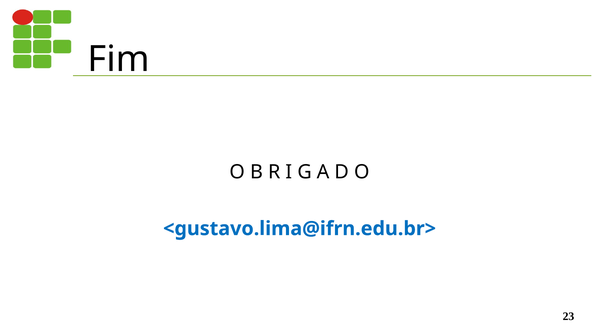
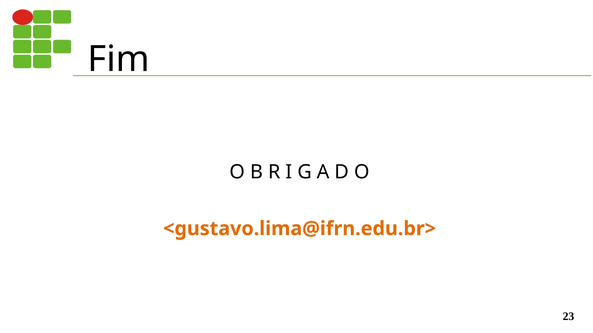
<gustavo.lima@ifrn.edu.br> colour: blue -> orange (300, 229)
